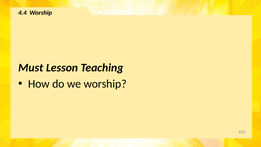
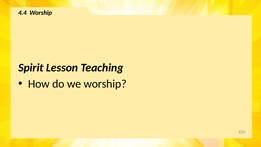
Must: Must -> Spirit (31, 68)
